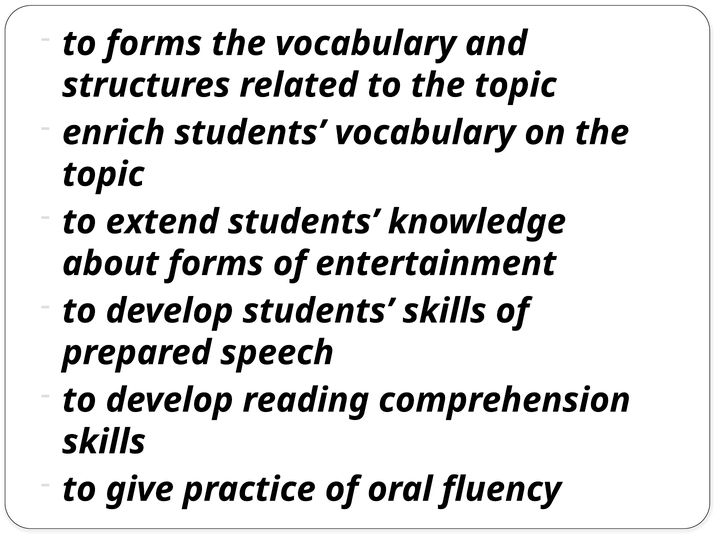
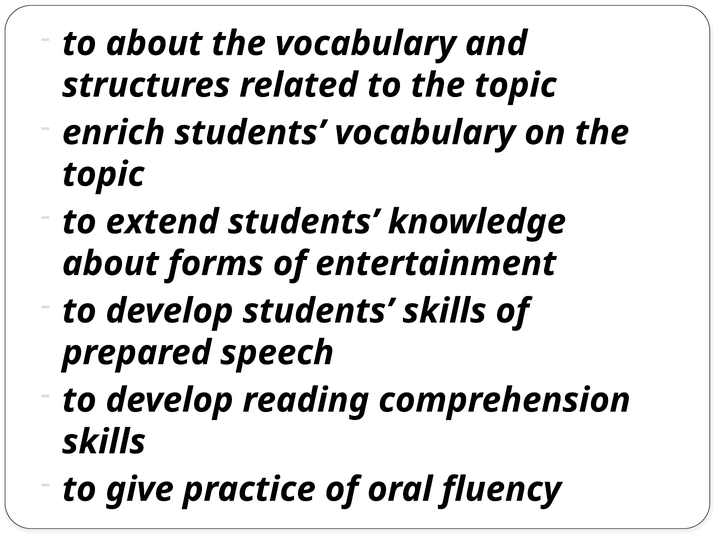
to forms: forms -> about (154, 44)
